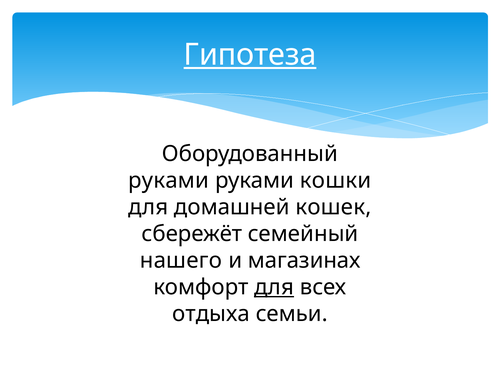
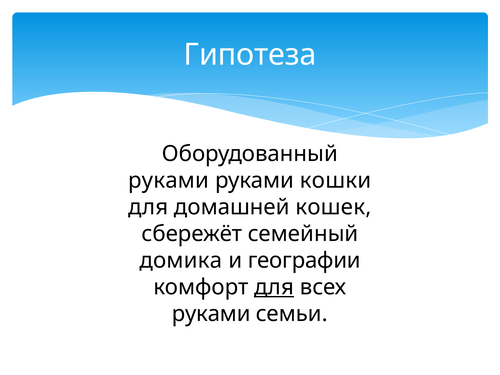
Гипотеза underline: present -> none (250, 55)
нашего: нашего -> домика (181, 260)
магазинах: магазинах -> географии (304, 260)
отдыха: отдыха -> руками (211, 314)
